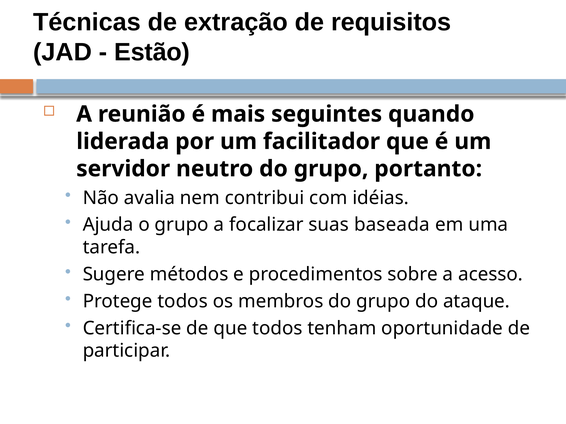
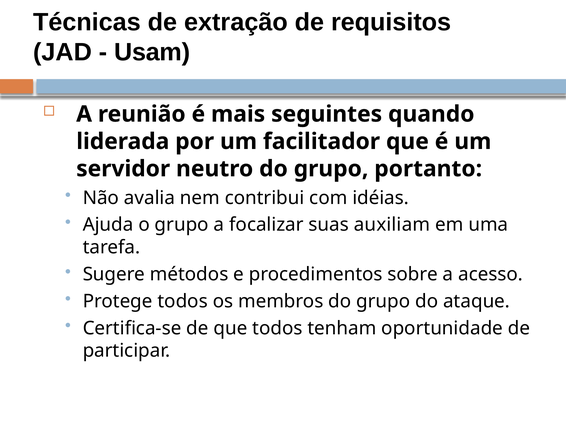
Estão: Estão -> Usam (152, 52)
baseada: baseada -> auxiliam (392, 225)
